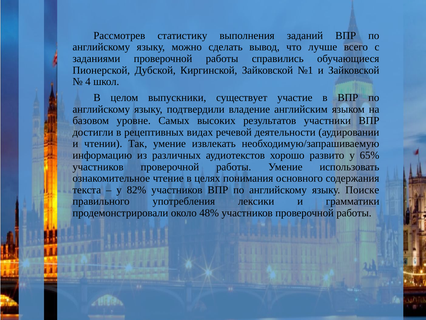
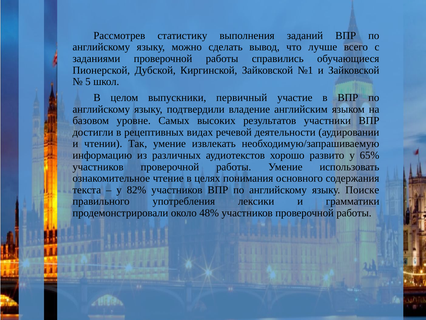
4: 4 -> 5 (88, 82)
существует: существует -> первичный (242, 98)
